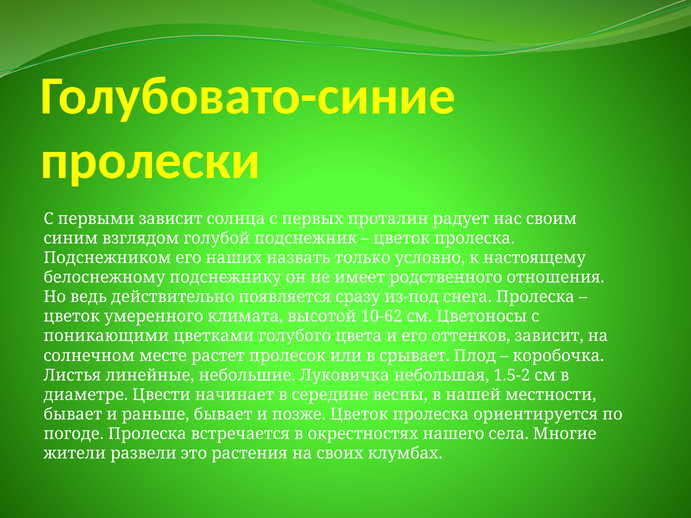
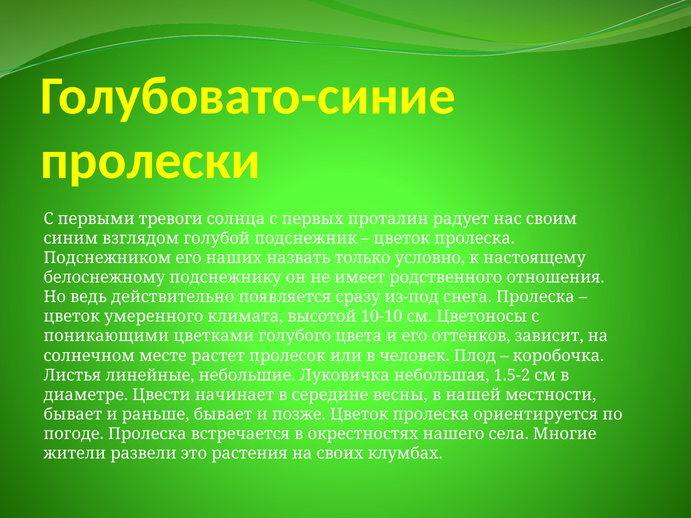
первыми зависит: зависит -> тревоги (171, 219)
10-62: 10-62 -> 10-10 (382, 317)
срывает: срывает -> человек (414, 356)
